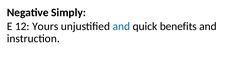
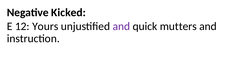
Simply: Simply -> Kicked (69, 13)
and colour: blue -> purple (121, 26)
benefits: benefits -> mutters (178, 26)
